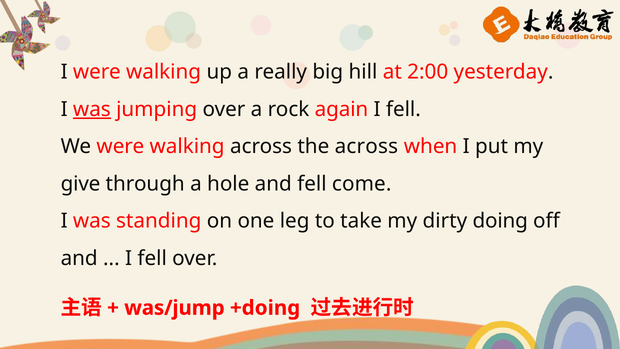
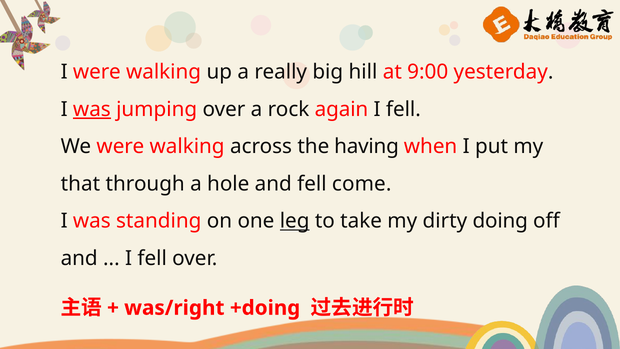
2:00: 2:00 -> 9:00 (428, 72)
the across: across -> having (367, 147)
give: give -> that (80, 184)
leg underline: none -> present (295, 221)
was/jump: was/jump -> was/right (174, 308)
